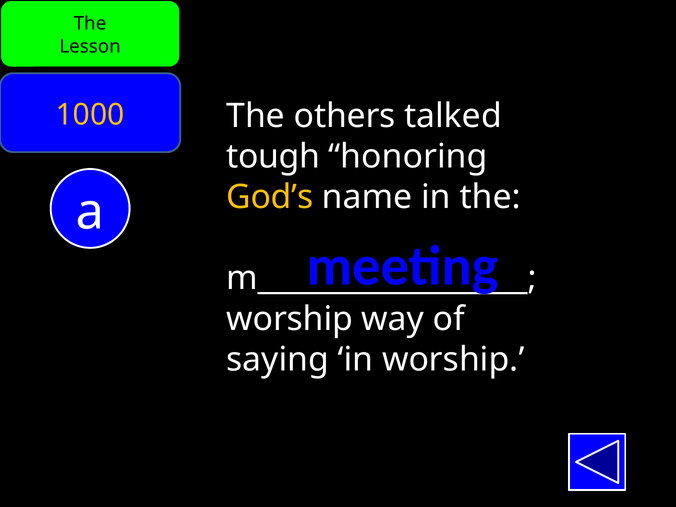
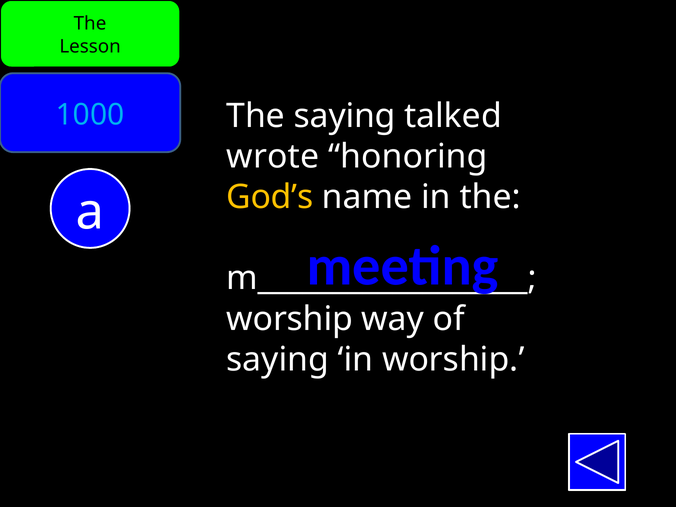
1000 colour: yellow -> light blue (90, 115)
The others: others -> saying (345, 116)
tough: tough -> wrote (273, 157)
